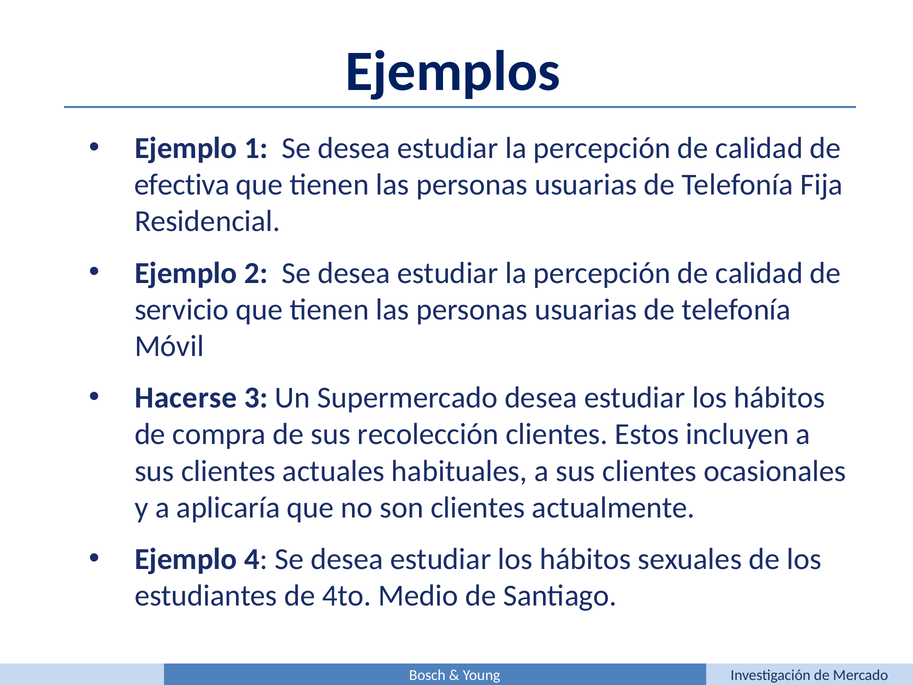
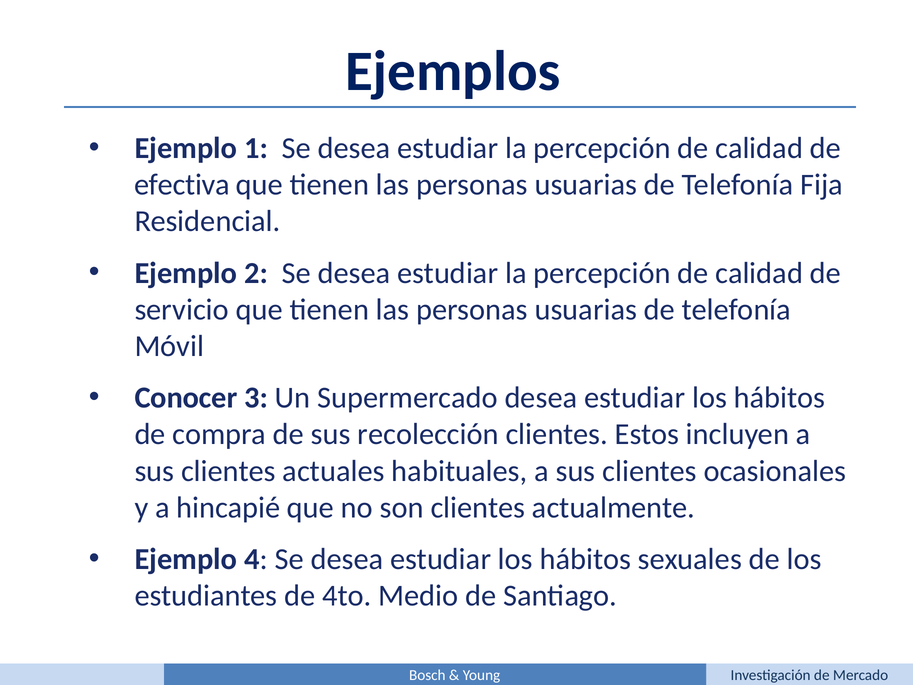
Hacerse: Hacerse -> Conocer (186, 398)
aplicaría: aplicaría -> hincapié (228, 507)
